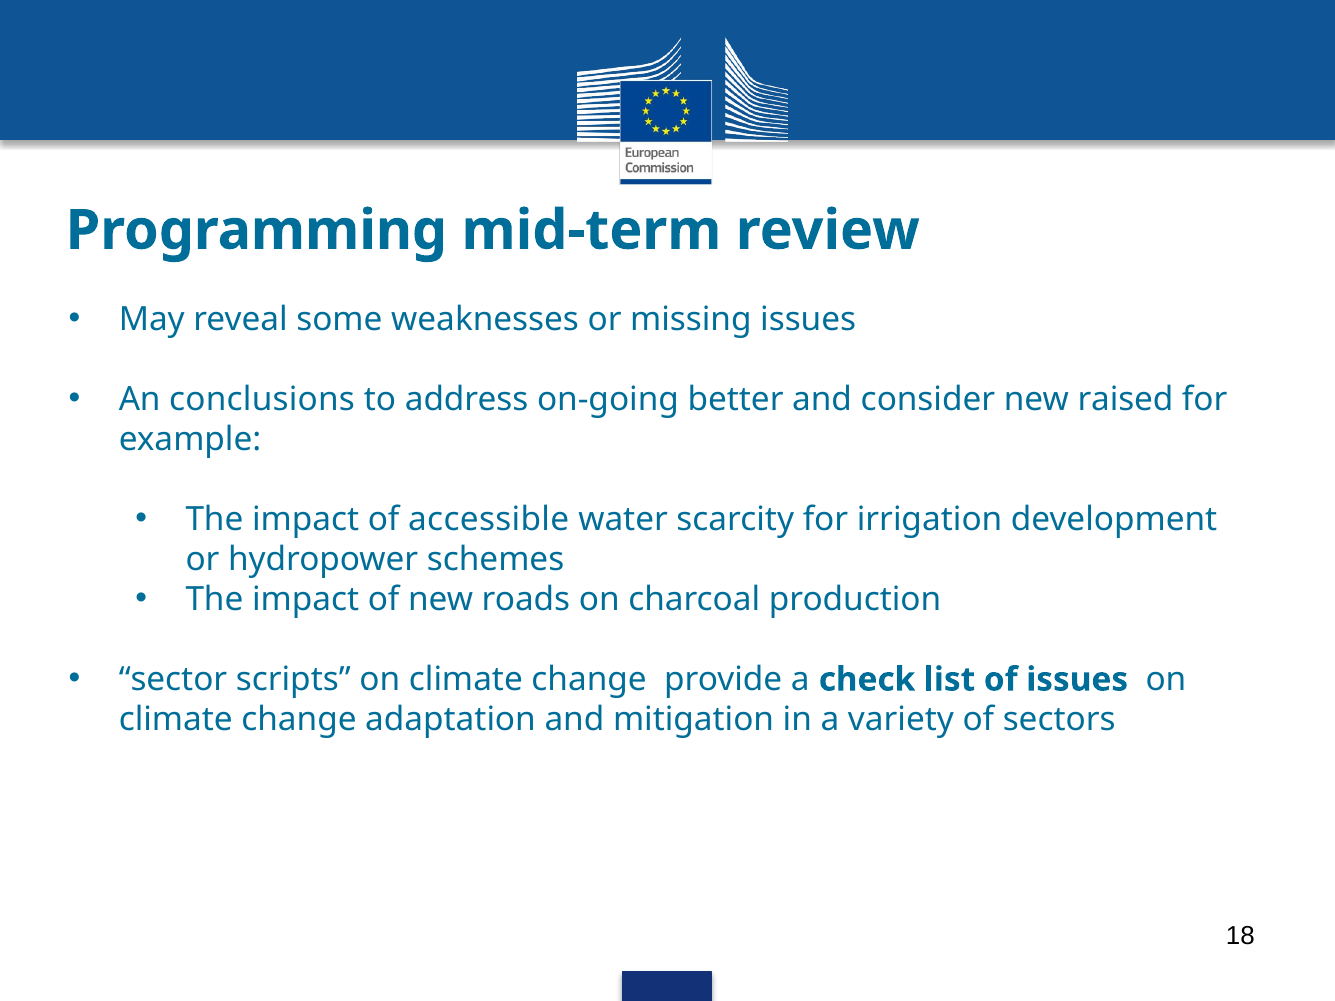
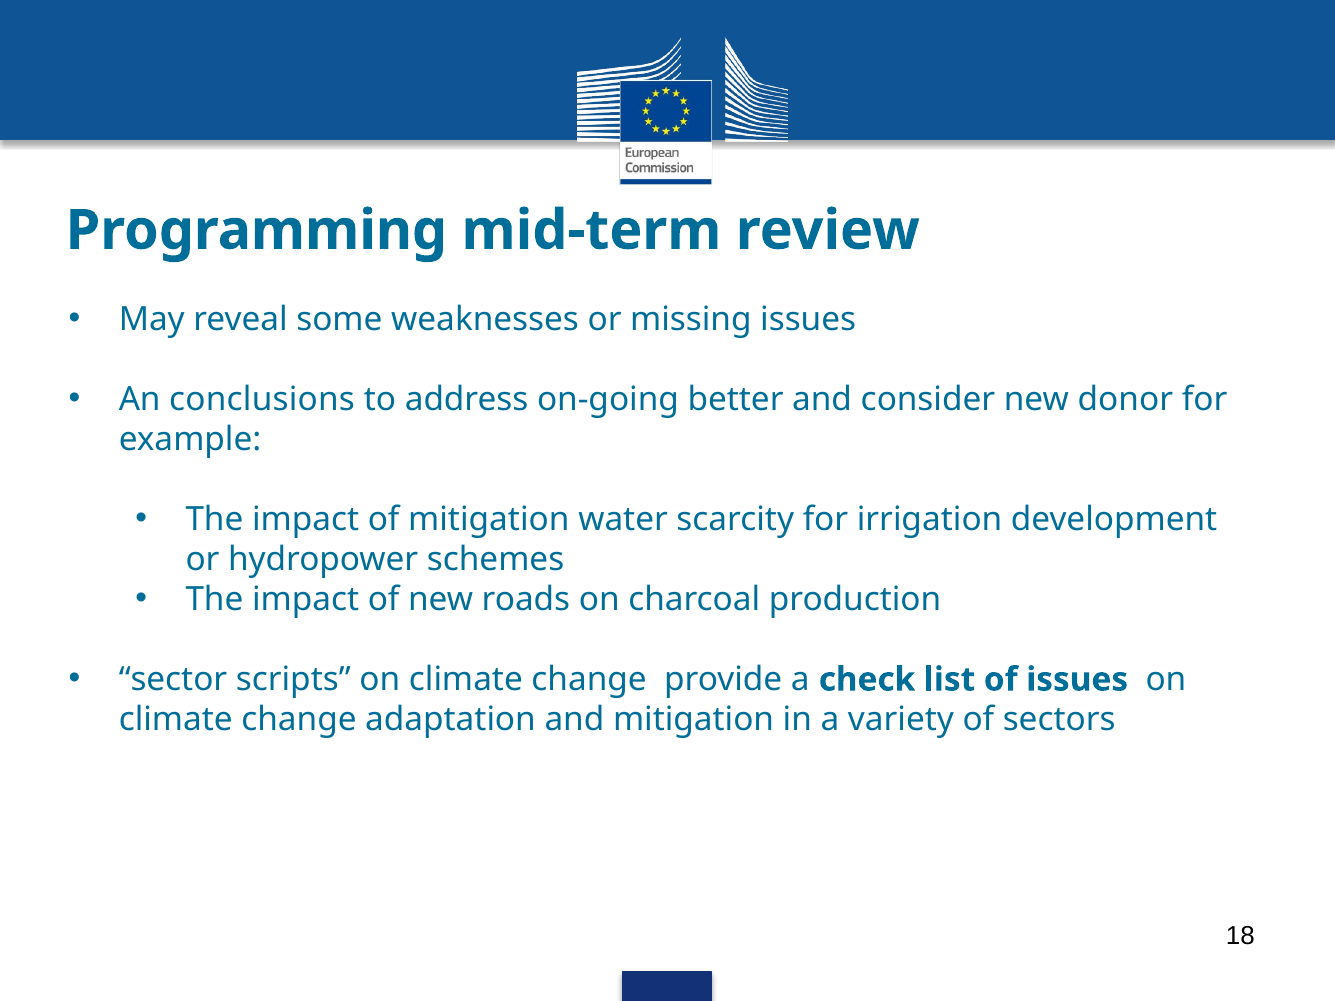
raised: raised -> donor (1125, 399)
of accessible: accessible -> mitigation (489, 520)
